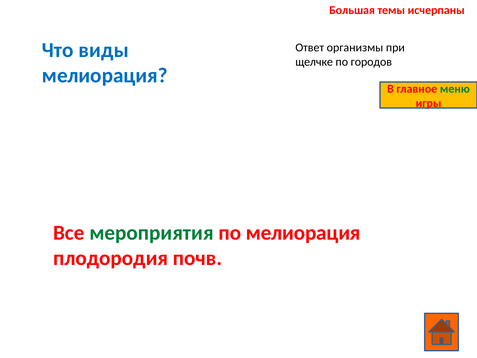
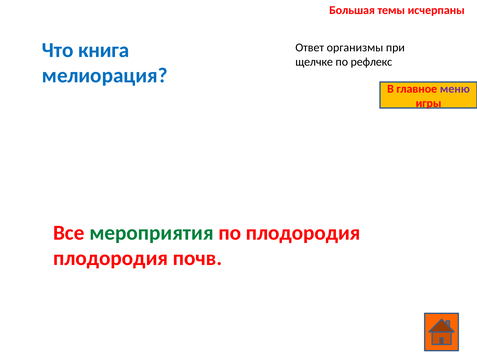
виды: виды -> книга (104, 50)
городов: городов -> рефлекс (371, 62)
меню colour: green -> purple (455, 89)
по мелиорация: мелиорация -> плодородия (303, 233)
